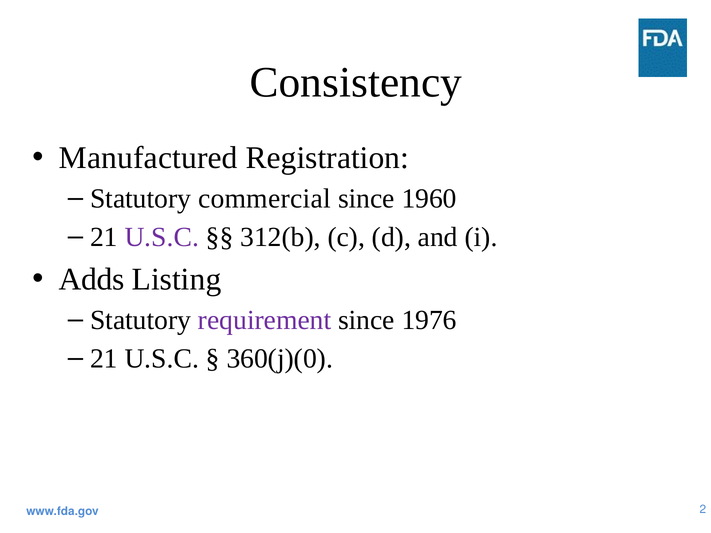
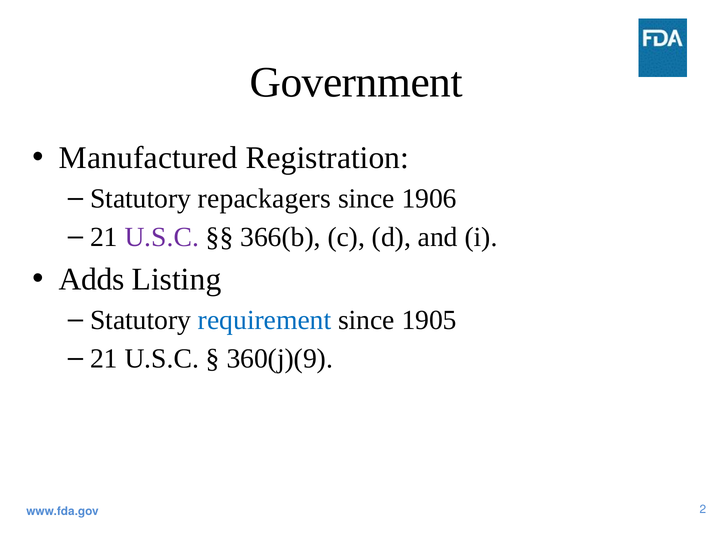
Consistency: Consistency -> Government (356, 83)
commercial: commercial -> repackagers (265, 199)
1960: 1960 -> 1906 (429, 199)
312(b: 312(b -> 366(b (280, 237)
requirement colour: purple -> blue (265, 320)
1976: 1976 -> 1905 (429, 320)
360(j)(0: 360(j)(0 -> 360(j)(9 (280, 359)
